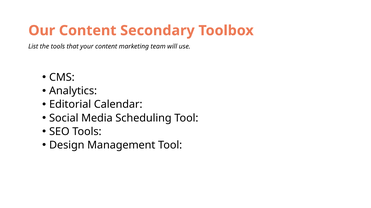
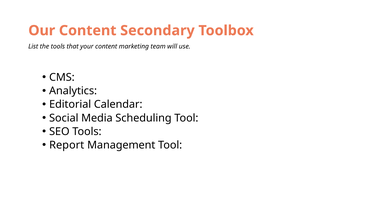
Design: Design -> Report (67, 146)
